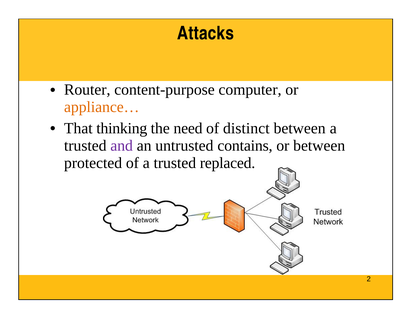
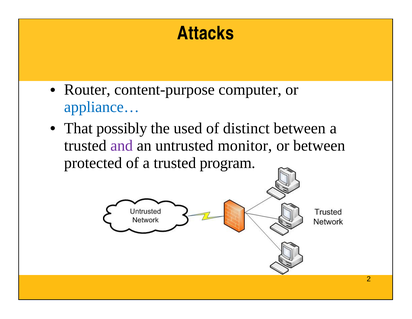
appliance… colour: orange -> blue (102, 107)
thinking: thinking -> possibly (122, 128)
need: need -> used (188, 128)
contains: contains -> monitor (245, 145)
replaced: replaced -> program (228, 163)
